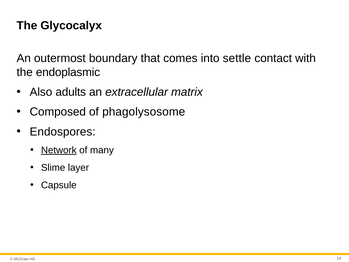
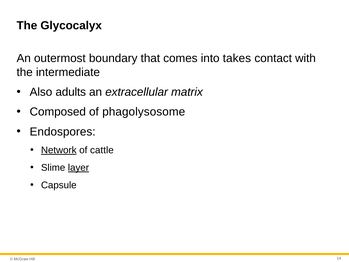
settle: settle -> takes (237, 58)
endoplasmic: endoplasmic -> intermediate (68, 72)
many: many -> cattle (102, 150)
layer underline: none -> present (78, 168)
